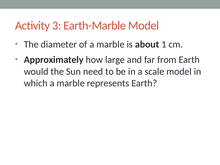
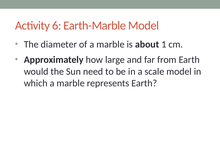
3: 3 -> 6 (57, 26)
